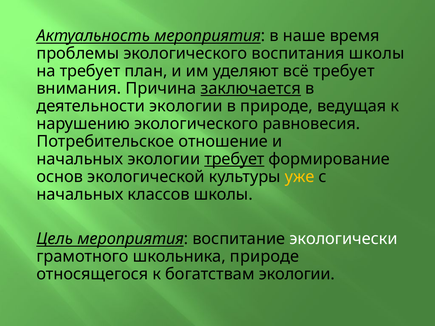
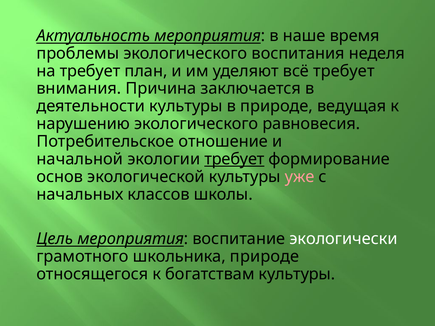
воспитания школы: школы -> неделя (377, 53)
заключается underline: present -> none (251, 89)
деятельности экологии: экологии -> культуры (186, 106)
начальных: начальных -> начальной (80, 159)
уже colour: yellow -> pink (300, 177)
богатствам экологии: экологии -> культуры (297, 274)
